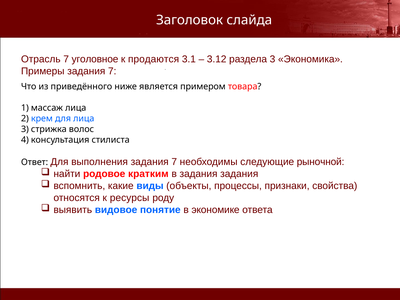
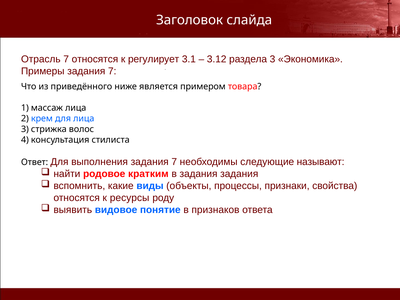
7 уголовное: уголовное -> относятся (95, 59)
продаются: продаются -> регулирует (154, 59)
рыночной: рыночной -> называют (321, 162)
экономике: экономике -> признаков (215, 210)
